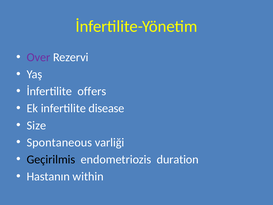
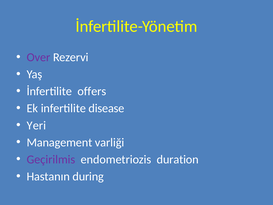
Size: Size -> Yeri (36, 125)
Spontaneous: Spontaneous -> Management (59, 142)
Geçirilmis colour: black -> purple (51, 159)
within: within -> during (88, 176)
